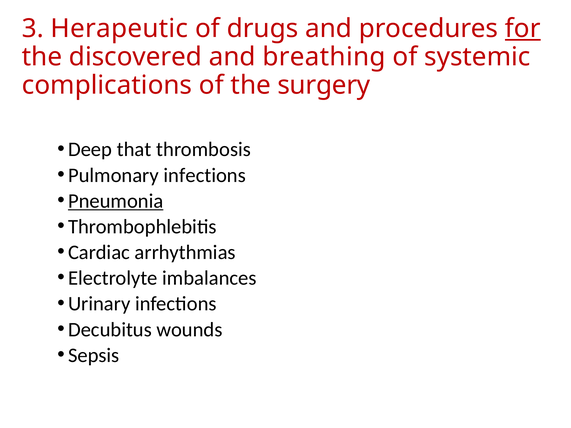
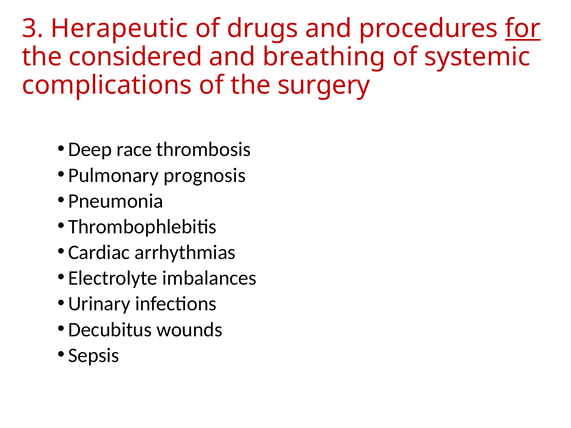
discovered: discovered -> considered (136, 57)
that: that -> race (134, 150)
Pulmonary infections: infections -> prognosis (205, 175)
Pneumonia underline: present -> none (116, 201)
